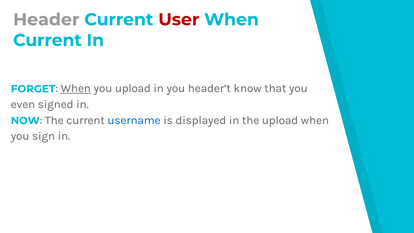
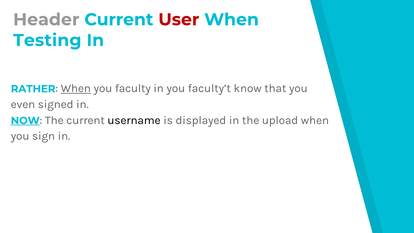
Current: Current -> Testing (47, 40)
FORGET: FORGET -> RATHER (33, 89)
you upload: upload -> faculty (133, 88)
header’t: header’t -> faculty’t (209, 88)
NOW underline: none -> present (25, 121)
username colour: blue -> black (134, 120)
